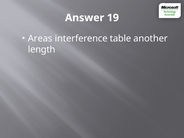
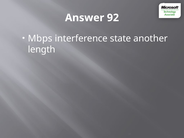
19: 19 -> 92 (113, 18)
Areas: Areas -> Mbps (40, 38)
table: table -> state (121, 38)
